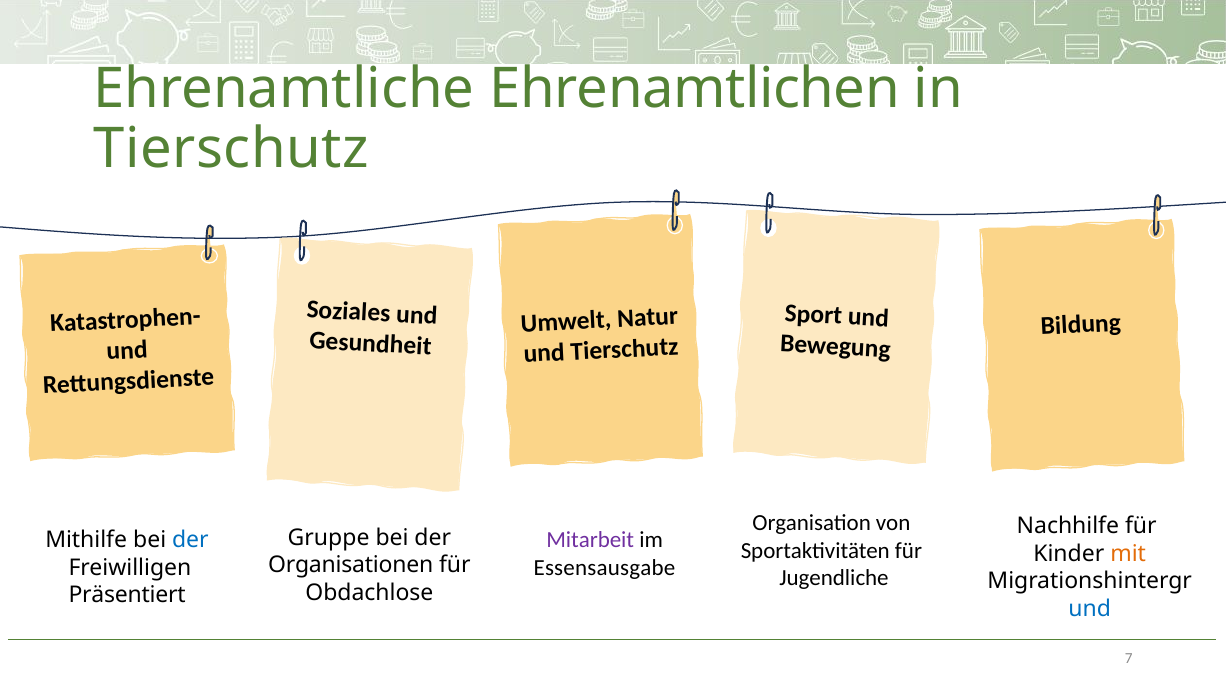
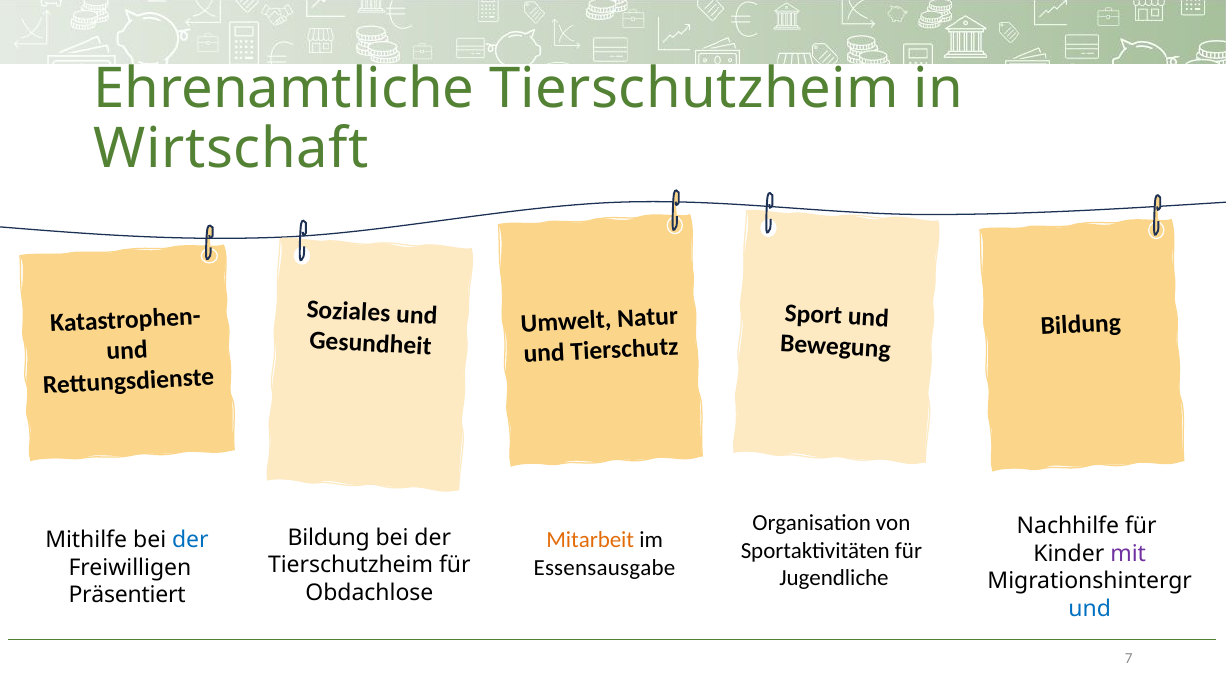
Ehrenamtliche Ehrenamtlichen: Ehrenamtlichen -> Tierschutzheim (694, 89)
Tierschutz: Tierschutz -> Wirtschaft (231, 149)
Mitarbeit colour: purple -> orange (590, 540)
Gruppe: Gruppe -> Bildung (329, 537)
mit colour: orange -> purple (1128, 553)
Organisationen: Organisationen -> Tierschutzheim (351, 565)
